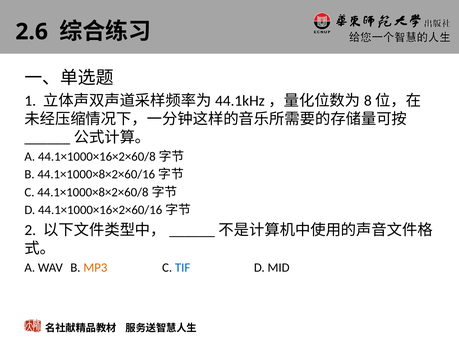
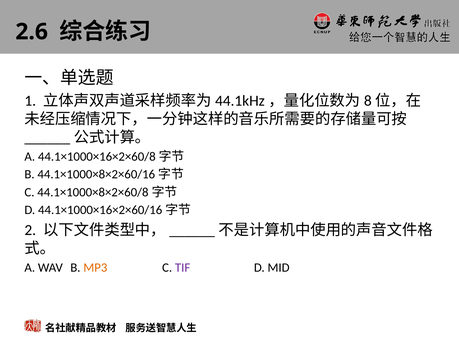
TIF colour: blue -> purple (183, 268)
